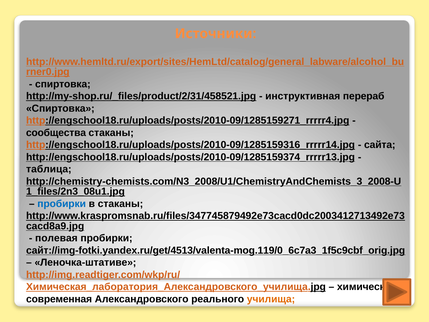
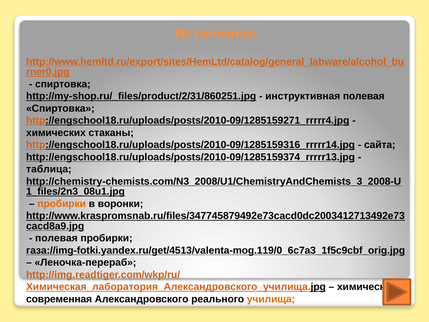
http://my-shop.ru/_files/product/2/31/458521.jpg: http://my-shop.ru/_files/product/2/31/458521.jpg -> http://my-shop.ru/_files/product/2/31/860251.jpg (141, 96)
инструктивная перераб: перераб -> полевая (364, 96)
сообщества: сообщества -> химических (56, 133)
пробирки colour: blue -> orange (62, 204)
в стаканы: стаканы -> воронки (121, 204)
сайт://img-fotki.yandex.ru/get/4513/valenta-mog.119/0_6c7a3_1f5c9cbf_orig.jpg: сайт://img-fotki.yandex.ru/get/4513/valenta-mog.119/0_6c7a3_1f5c9cbf_orig.jpg -> газа://img-fotki.yandex.ru/get/4513/valenta-mog.119/0_6c7a3_1f5c9cbf_orig.jpg (216, 250)
Леночка-штативе: Леночка-штативе -> Леночка-перераб (85, 262)
